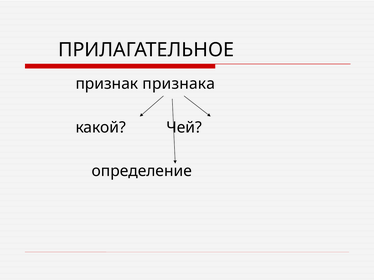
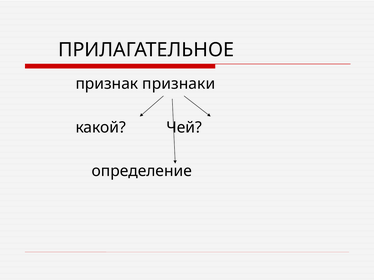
признака: признака -> признаки (179, 84)
